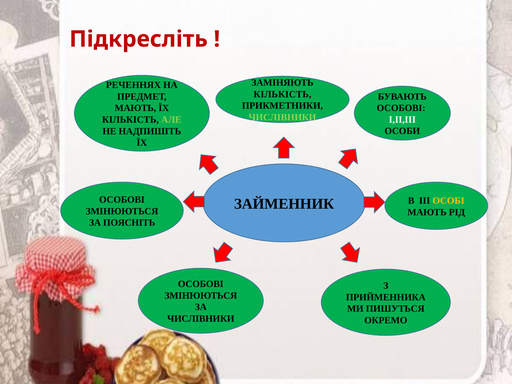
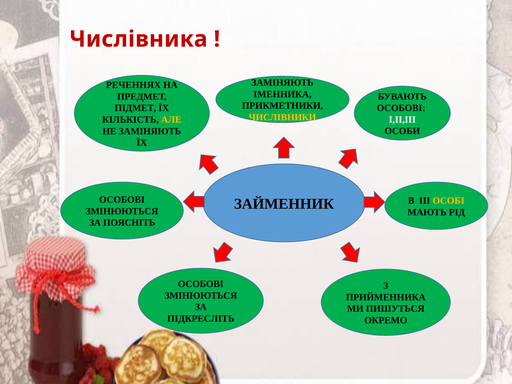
Підкресліть: Підкресліть -> Числівника (138, 39)
КІЛЬКІСТЬ: КІЛЬКІСТЬ -> ІМЕННИКА (282, 94)
МАЮТЬ: МАЮТЬ -> ПІДМЕТ (135, 108)
ЧИСЛІВНИКИ colour: light green -> yellow (282, 117)
АЛЕ colour: light green -> yellow (171, 120)
НЕ НАДПИШІТЬ: НАДПИШІТЬ -> ЗАМІНЯЮТЬ (150, 131)
ЧИСЛІВНИКИ: ЧИСЛІВНИКИ -> ПІДКРЕСЛІТЬ (201, 319)
